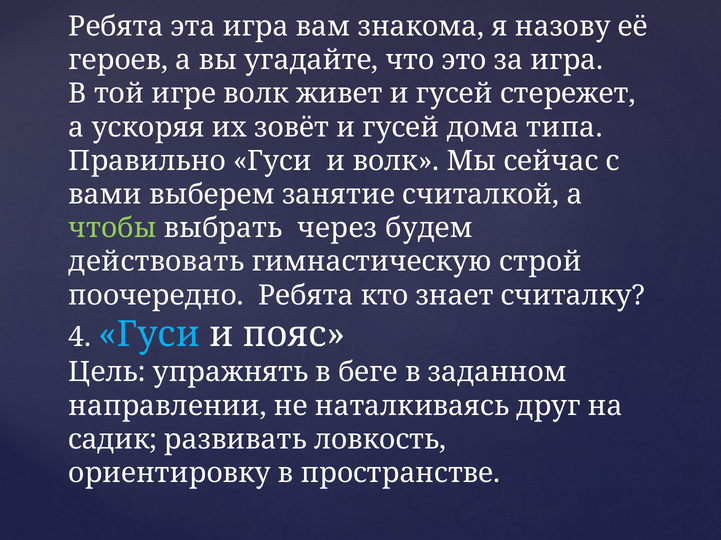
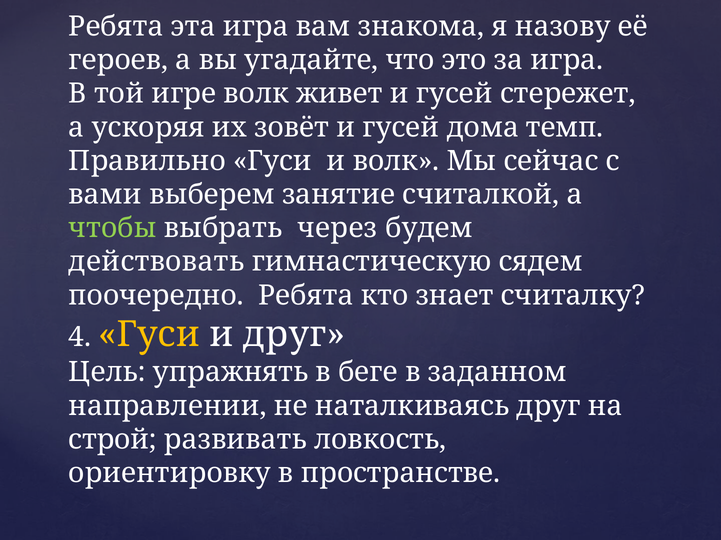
типа: типа -> темп (565, 127)
строй: строй -> сядем (541, 262)
Гуси colour: light blue -> yellow (149, 335)
и пояс: пояс -> друг (294, 335)
садик: садик -> строй (113, 440)
